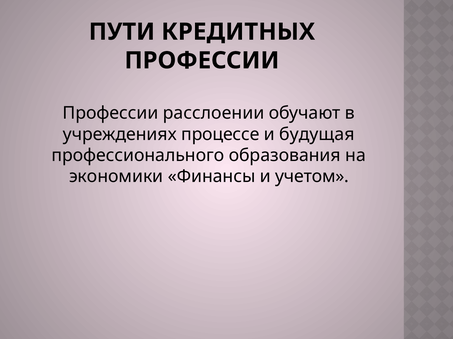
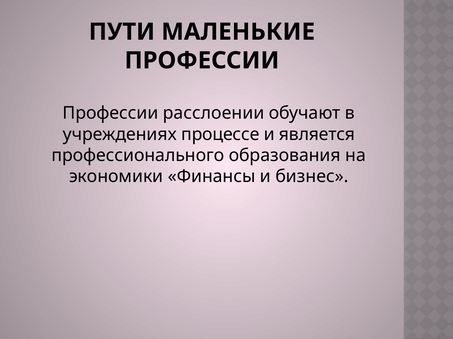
КРЕДИТНЫХ: КРЕДИТНЫХ -> МАЛЕНЬКИЕ (238, 32)
будущая: будущая -> является (317, 135)
учетом: учетом -> бизнес (312, 177)
